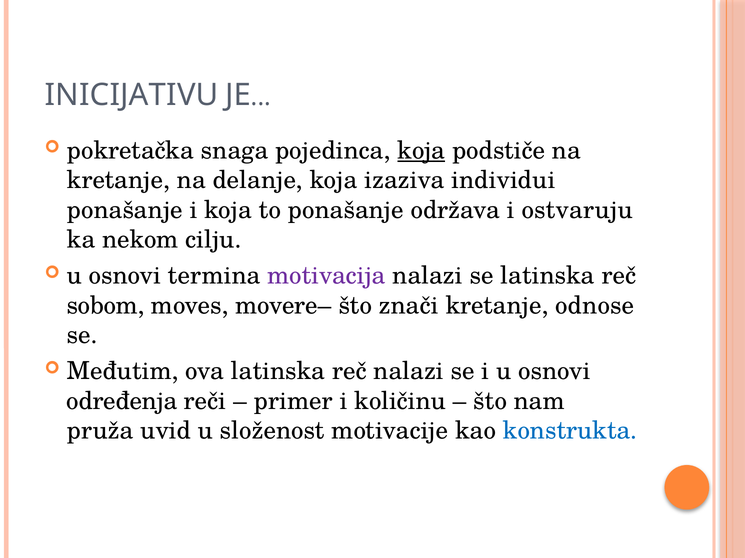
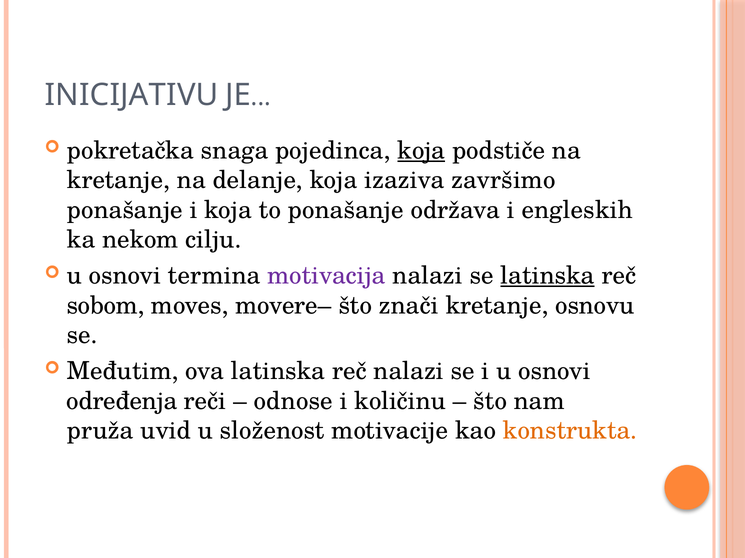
individui: individui -> završimo (503, 180)
ostvaruju: ostvaruju -> engleskih (577, 210)
latinska underline: none -> present (548, 276)
odnose: odnose -> osnovu (595, 306)
primer: primer -> odnose (293, 402)
konstrukta colour: blue -> orange (570, 431)
